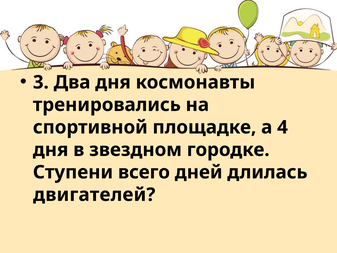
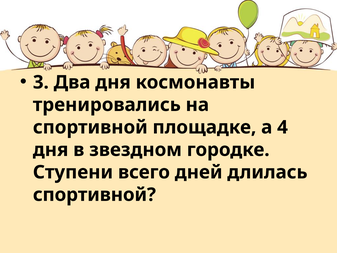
двигателей: двигателей -> спортивной (94, 195)
